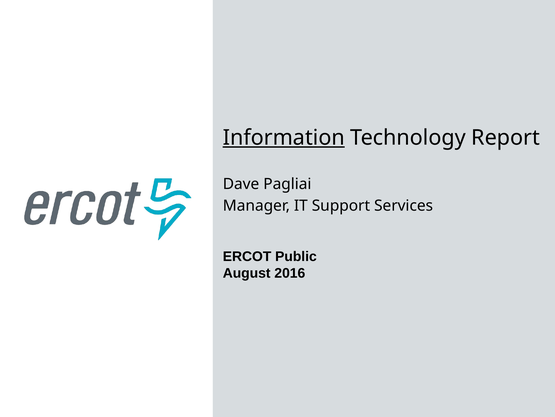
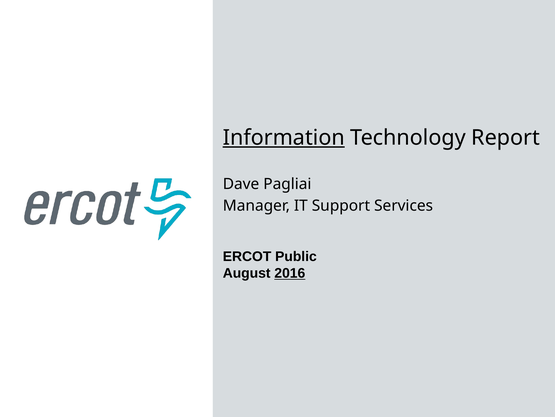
2016 underline: none -> present (290, 273)
